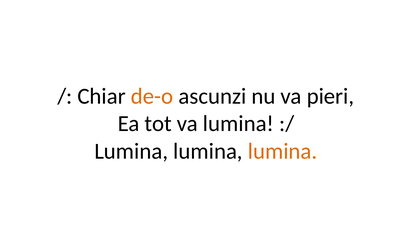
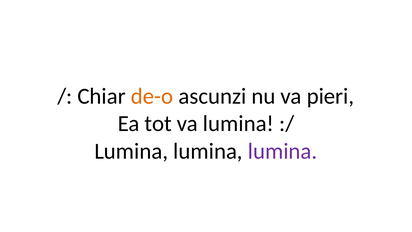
lumina colour: orange -> purple (283, 151)
